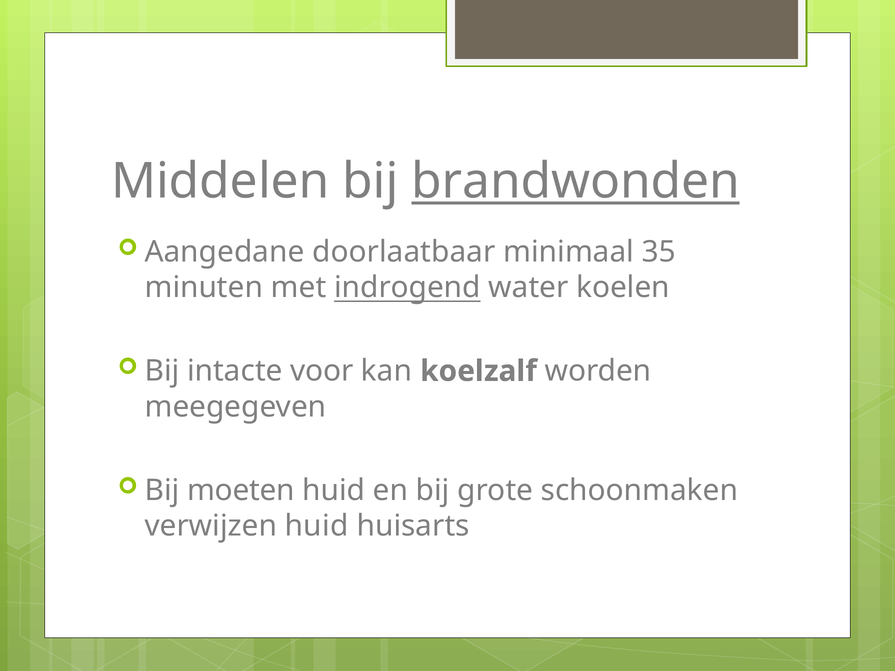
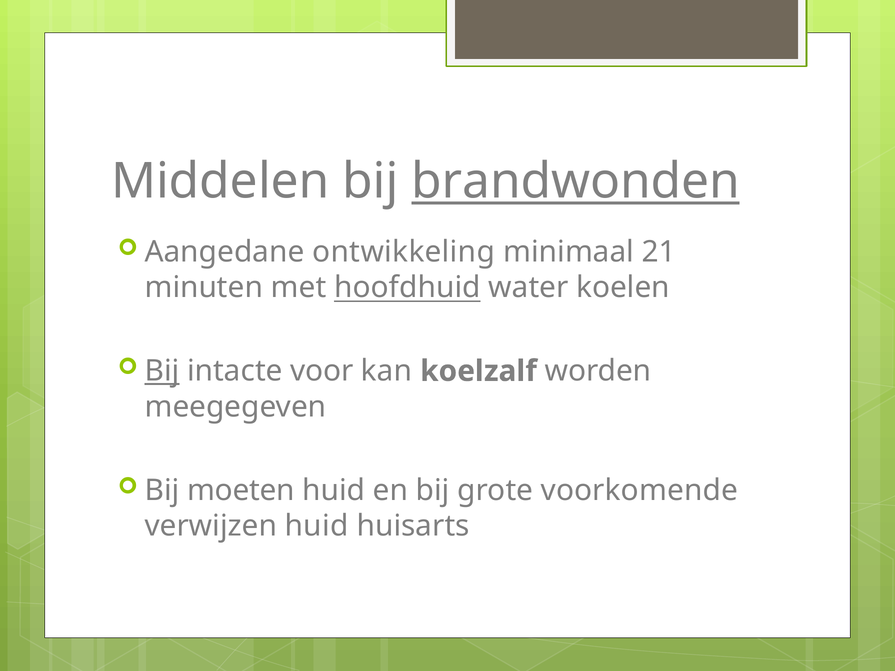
doorlaatbaar: doorlaatbaar -> ontwikkeling (404, 252)
35: 35 -> 21 (659, 252)
indrogend: indrogend -> hoofdhuid (407, 288)
Bij underline: none -> present (162, 371)
schoonmaken: schoonmaken -> voorkomende (639, 491)
